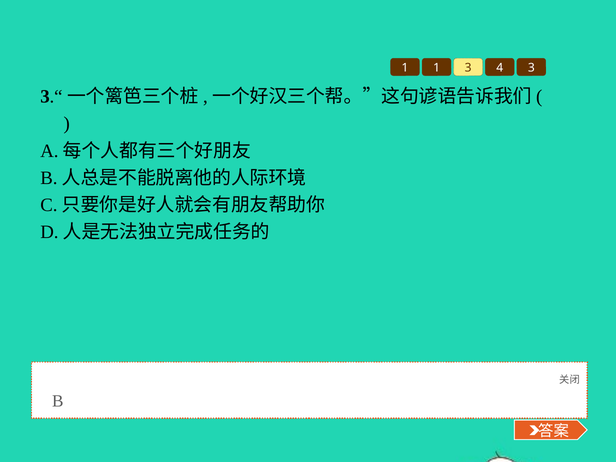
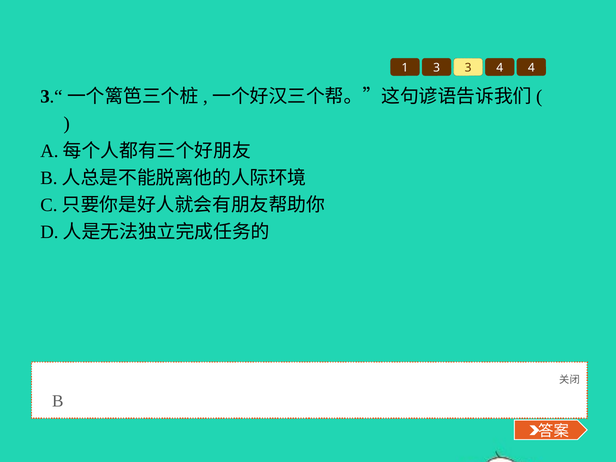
1 1: 1 -> 3 (437, 68)
4 3: 3 -> 4 (531, 68)
